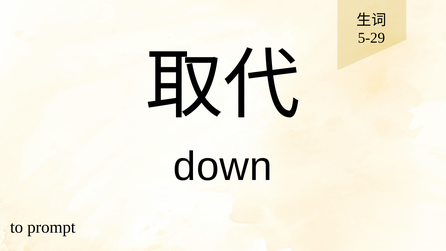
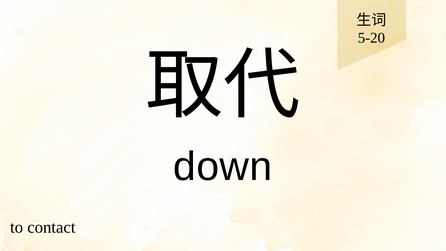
5-29: 5-29 -> 5-20 (371, 38)
prompt: prompt -> contact (51, 227)
